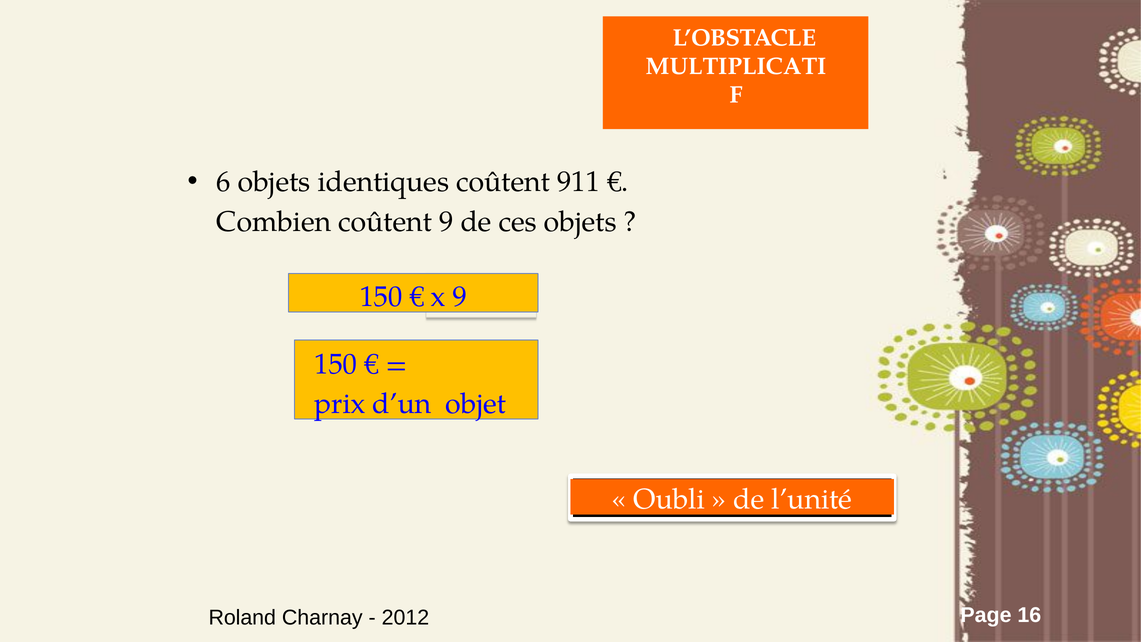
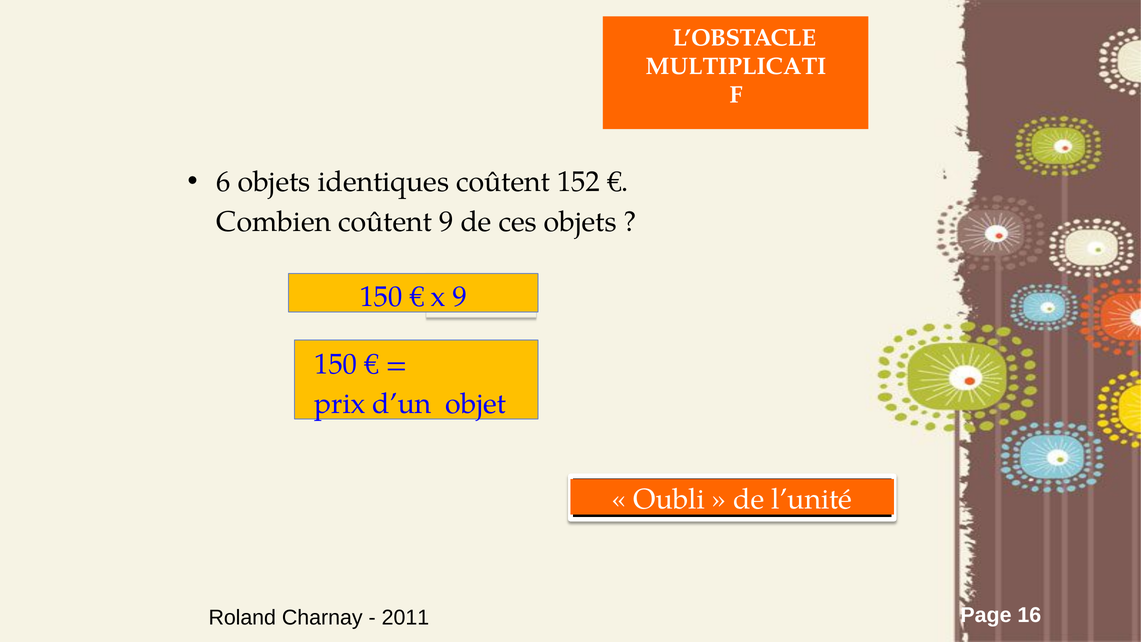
911: 911 -> 152 (579, 182)
2012: 2012 -> 2011 (405, 618)
